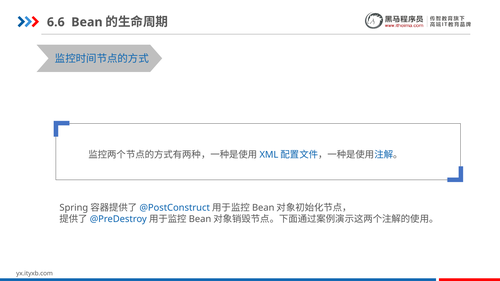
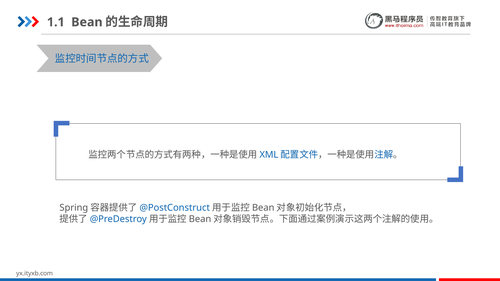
6.6: 6.6 -> 1.1 (56, 22)
